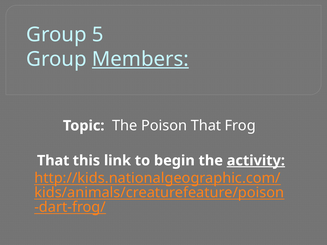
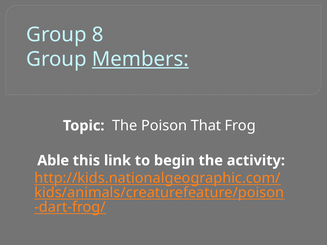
5: 5 -> 8 (98, 35)
That: That -> Able (53, 161)
activity underline: present -> none (256, 161)
